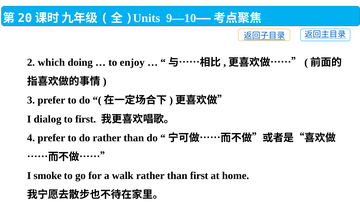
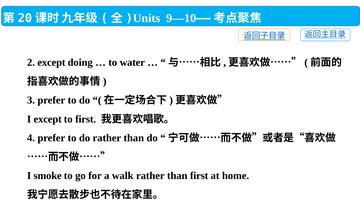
2 which: which -> except (51, 63)
enjoy: enjoy -> water (132, 63)
I dialog: dialog -> except (48, 119)
